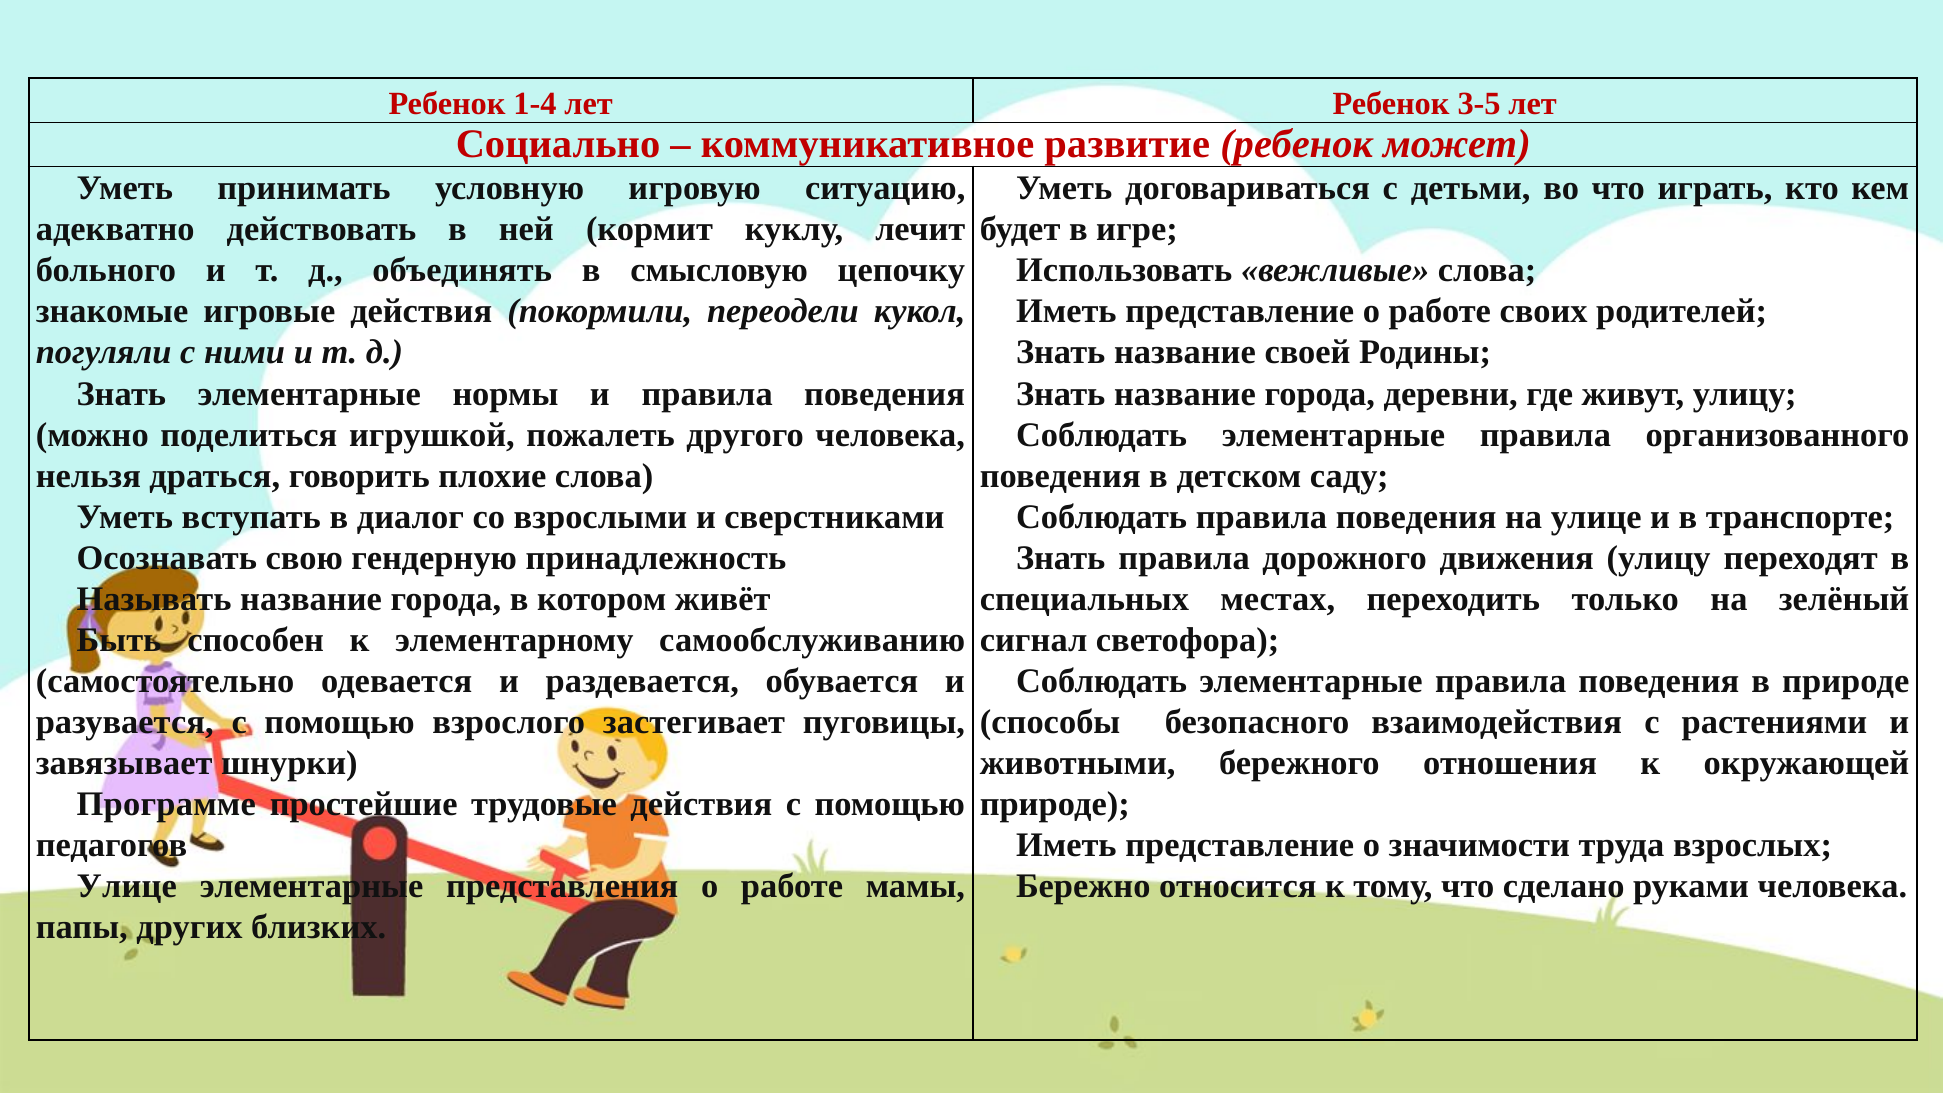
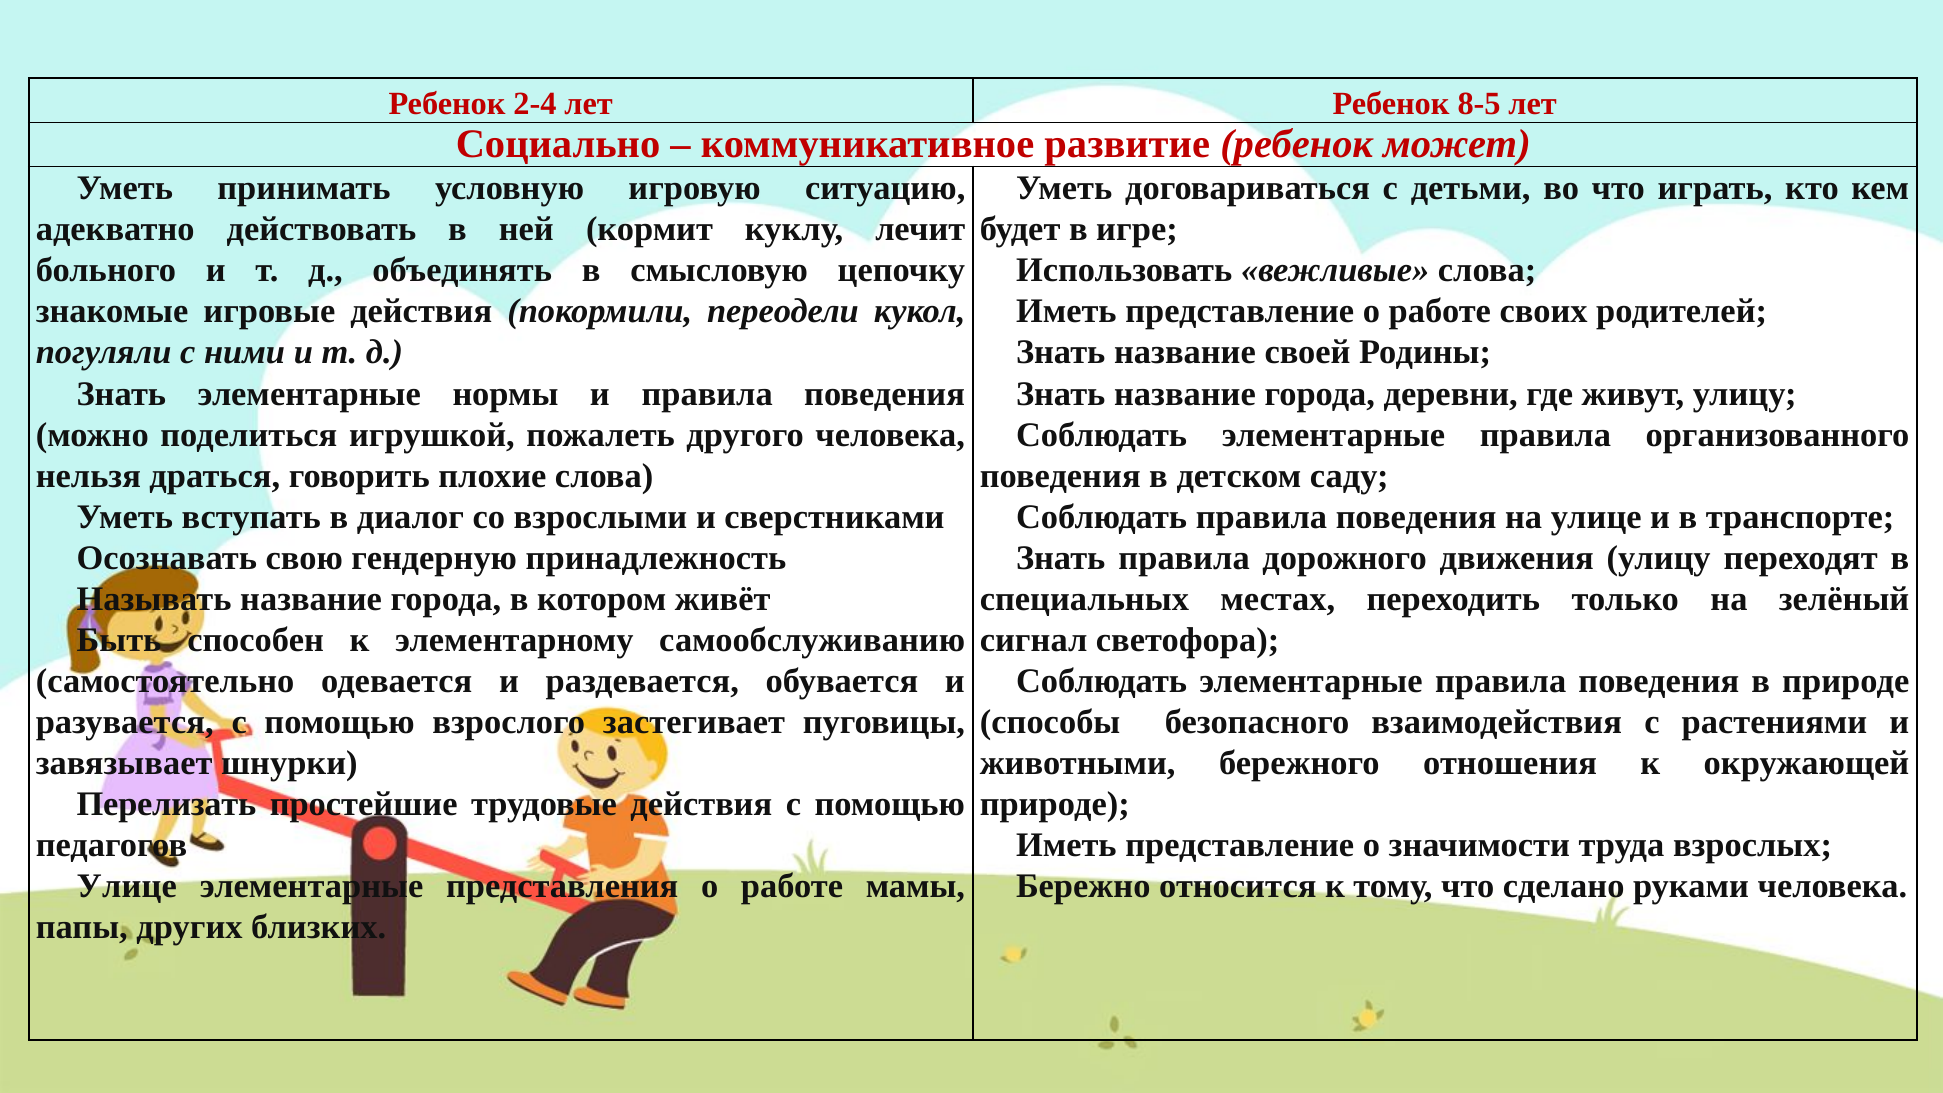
1-4: 1-4 -> 2-4 (535, 104)
3-5: 3-5 -> 8-5 (1479, 104)
Программе: Программе -> Перелизать (167, 804)
